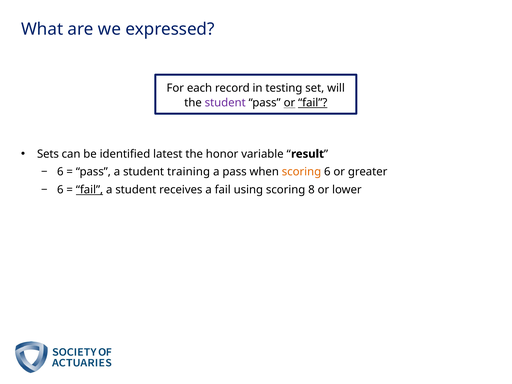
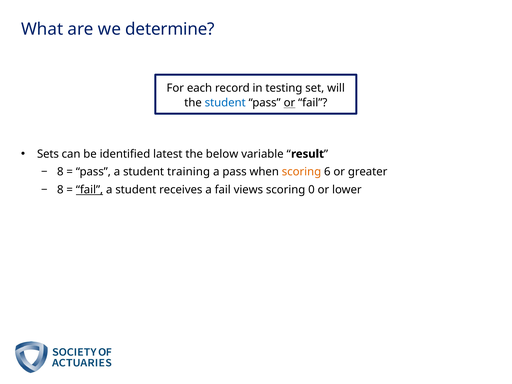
expressed: expressed -> determine (170, 29)
student colour: purple -> blue (225, 103)
fail underline: present -> none (313, 103)
honor: honor -> below (222, 154)
6: 6 -> 8 (60, 172)
6: 6 -> 8 (60, 190)
using: using -> views (248, 190)
8: 8 -> 0 (311, 190)
